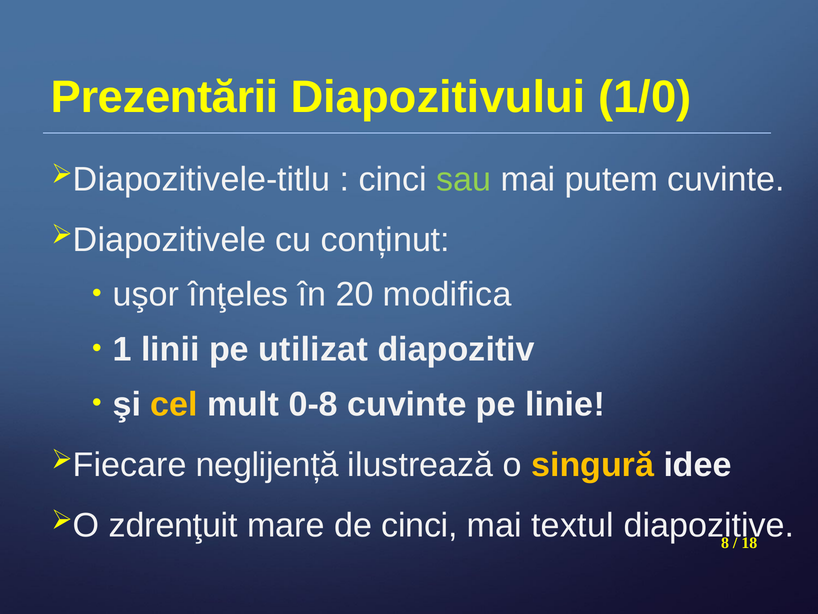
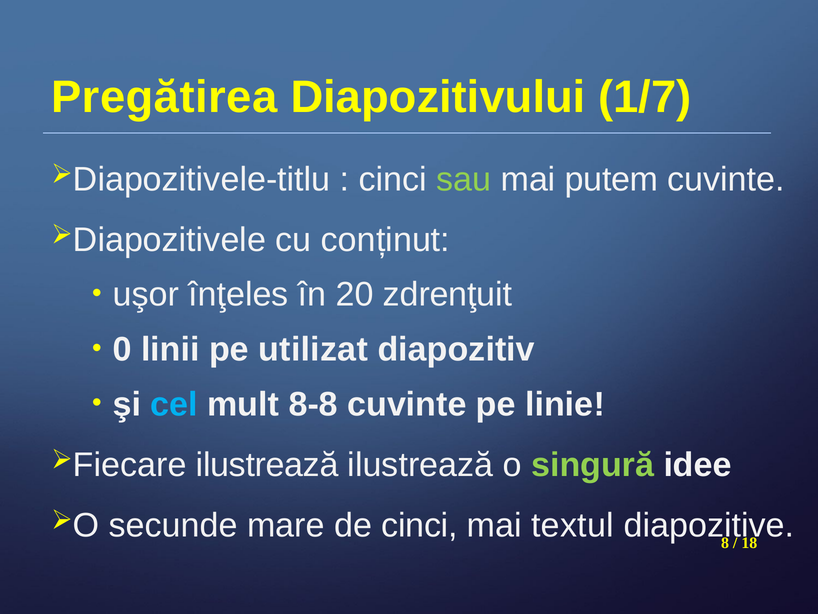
Prezentării: Prezentării -> Pregătirea (164, 97)
1/0: 1/0 -> 1/7 (645, 97)
modifica: modifica -> zdrenţuit (447, 294)
1: 1 -> 0 (122, 349)
cel colour: yellow -> light blue (174, 404)
0-8: 0-8 -> 8-8 (313, 404)
neglijență: neglijență -> ilustrează (267, 464)
singură colour: yellow -> light green (593, 464)
zdrenţuit: zdrenţuit -> secunde (173, 525)
